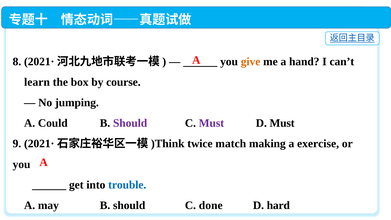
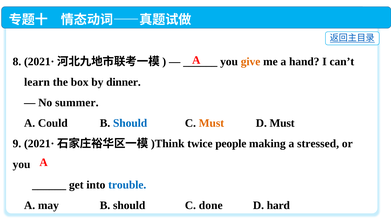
course: course -> dinner (123, 82)
jumping: jumping -> summer (77, 103)
Should colour: purple -> blue (130, 123)
Must colour: purple -> orange (211, 123)
match: match -> people (231, 144)
exercise: exercise -> stressed (318, 144)
